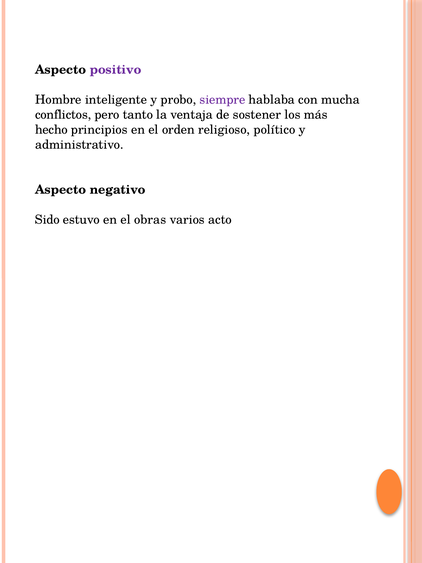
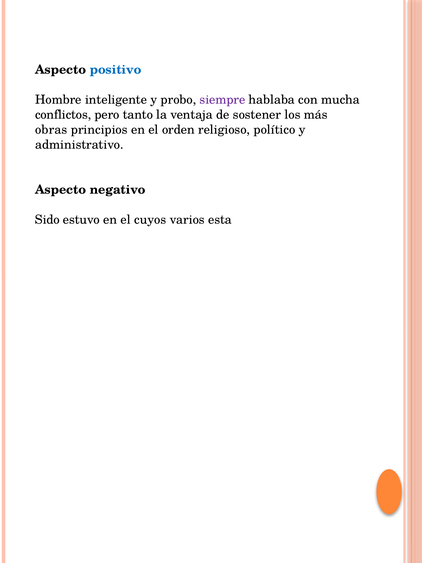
positivo colour: purple -> blue (116, 70)
hecho: hecho -> obras (51, 130)
obras: obras -> cuyos (150, 220)
acto: acto -> esta (220, 220)
